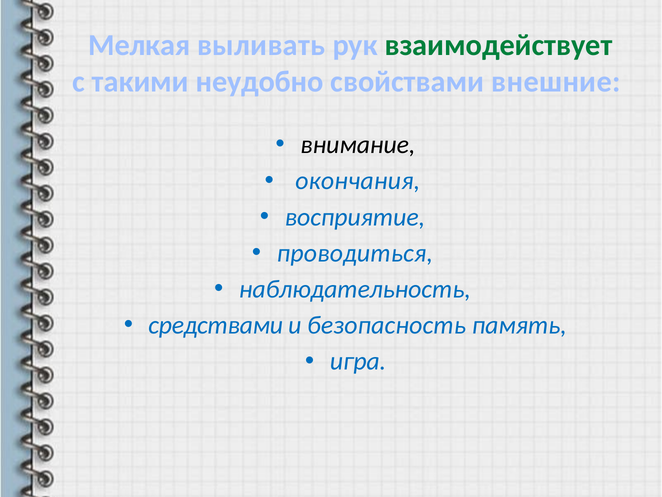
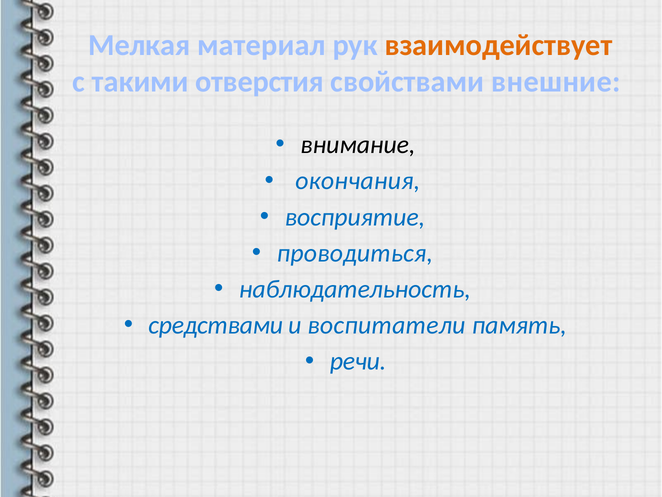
выливать: выливать -> материал (261, 45)
взаимодействует colour: green -> orange (498, 45)
неудобно: неудобно -> отверстия (260, 82)
безопасность: безопасность -> воспитатели (386, 325)
игра: игра -> речи (358, 361)
